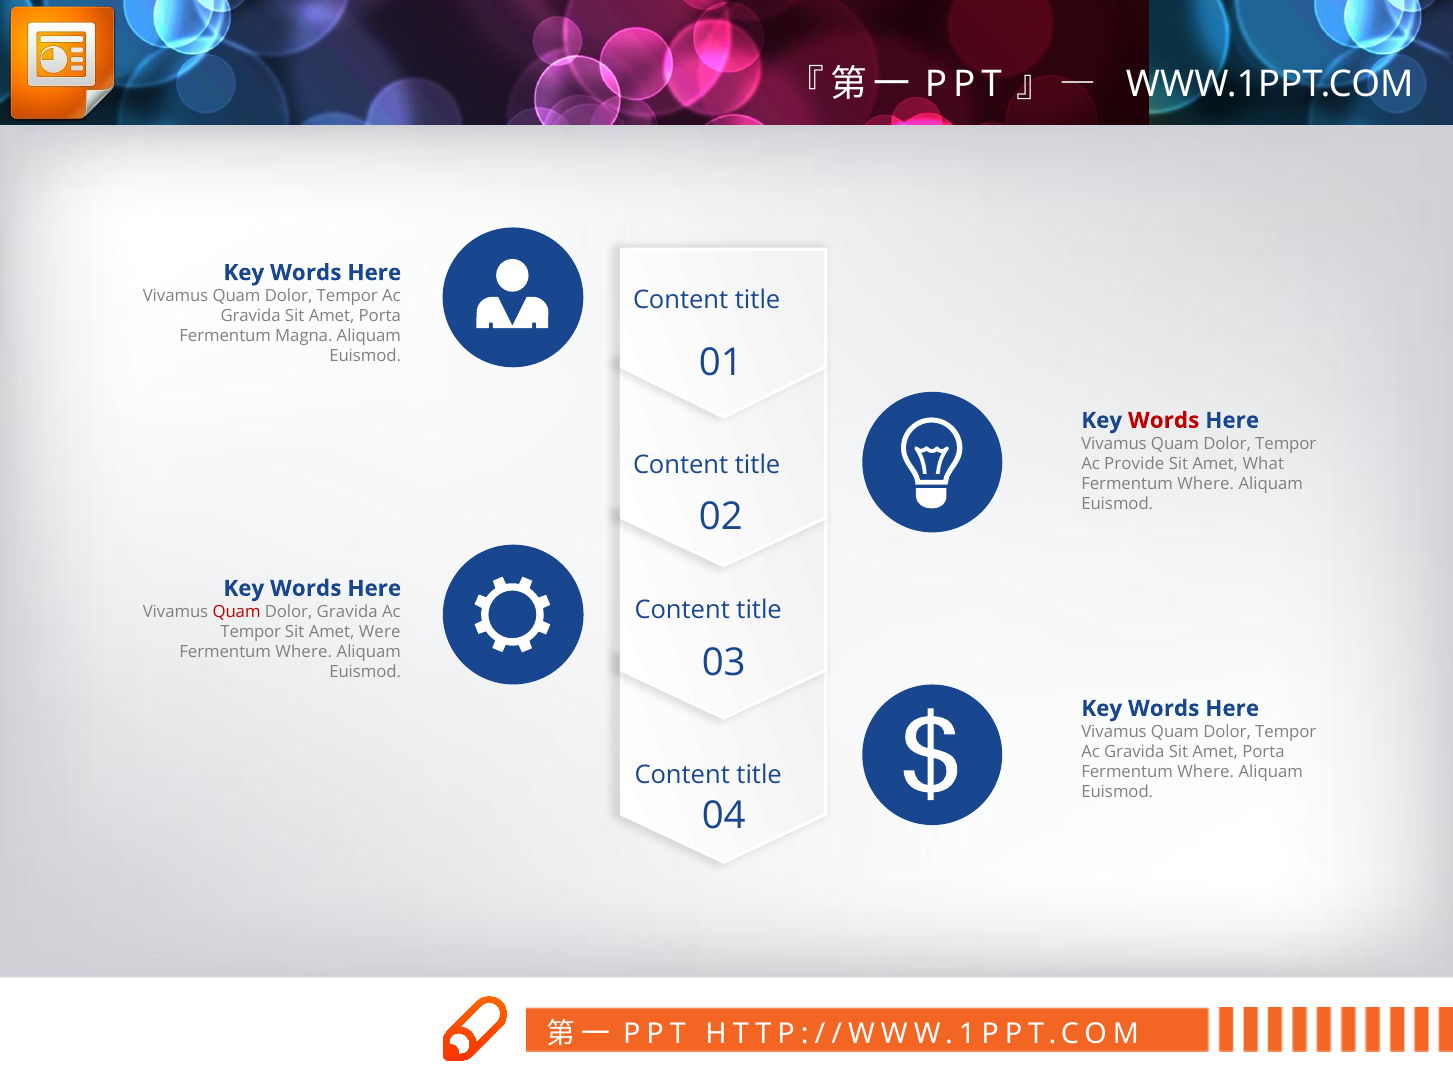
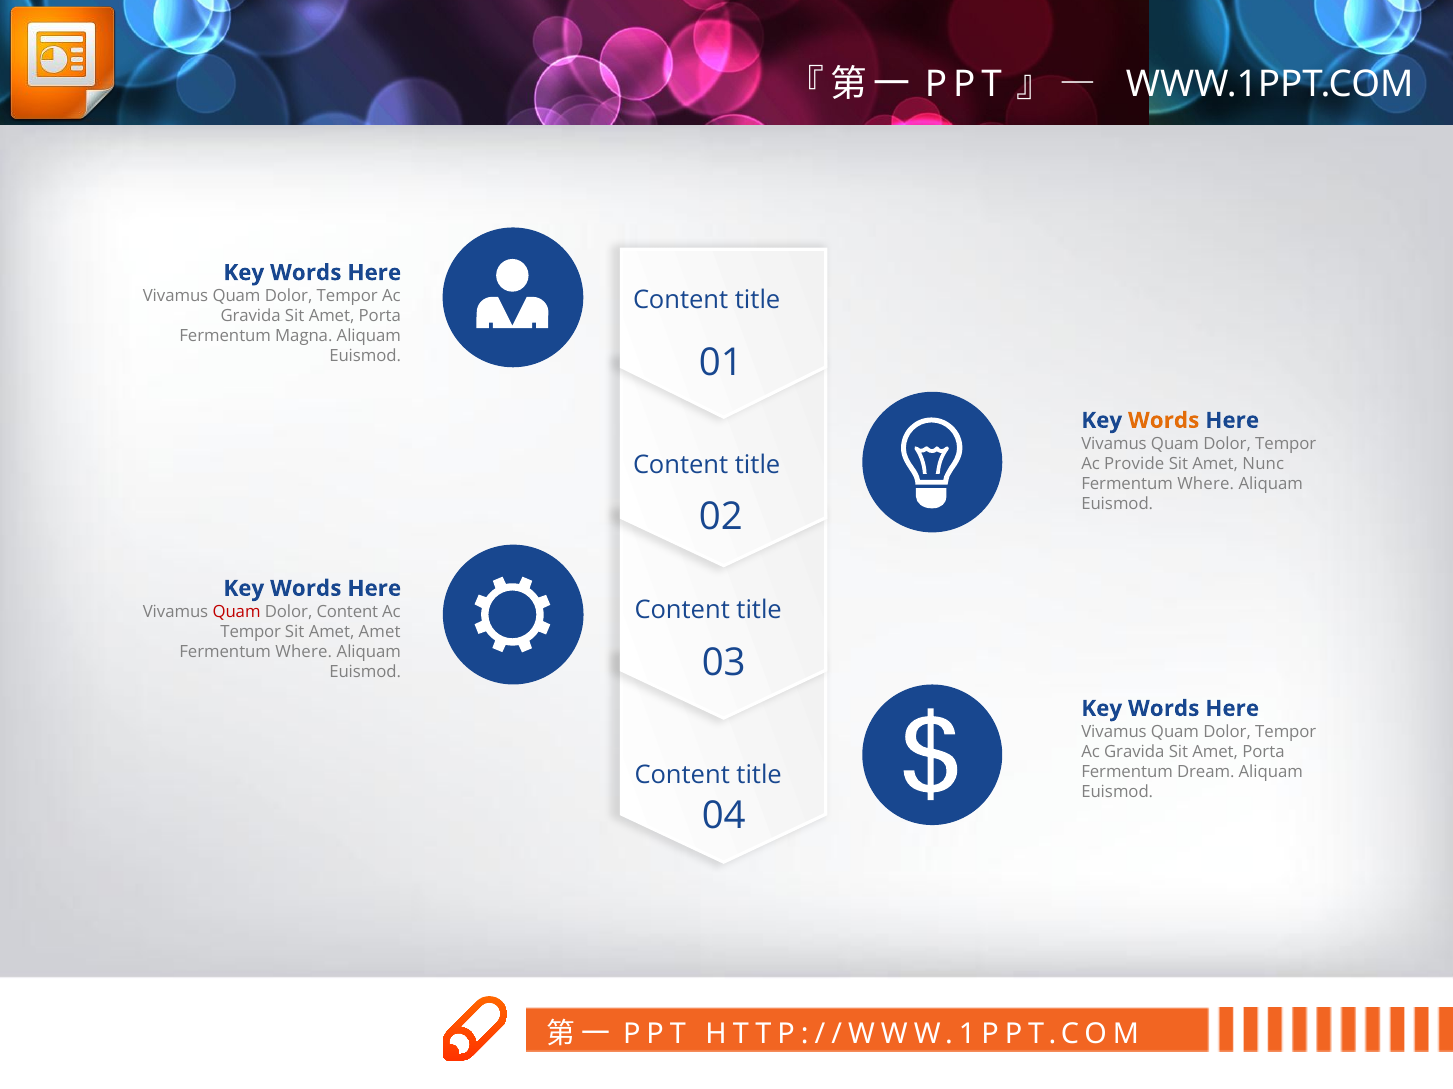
Words colour: red -> orange (1164, 421)
What: What -> Nunc (1263, 464)
Dolor Gravida: Gravida -> Content (347, 612)
Amet Were: Were -> Amet (380, 632)
Where: Where -> Dream (1206, 772)
